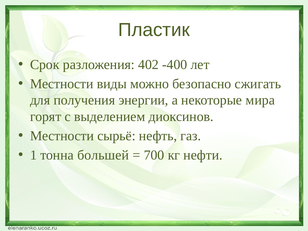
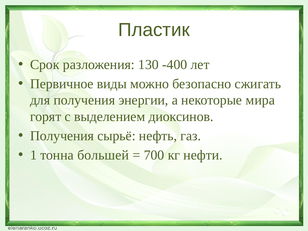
402: 402 -> 130 (148, 65)
Местности: Местности -> Первичное (62, 84)
Местности: Местности -> Получения (62, 136)
